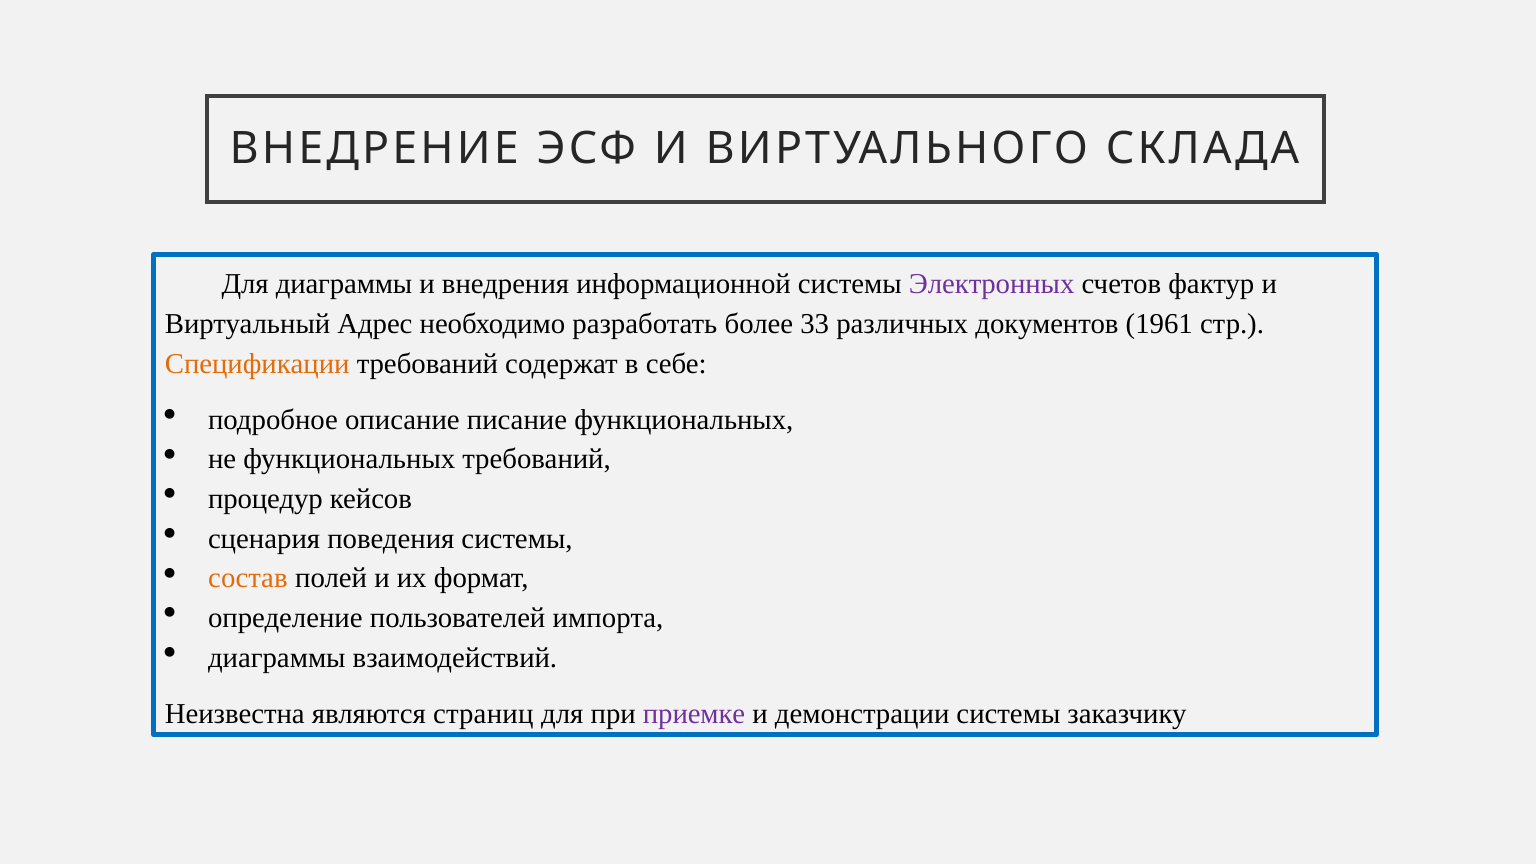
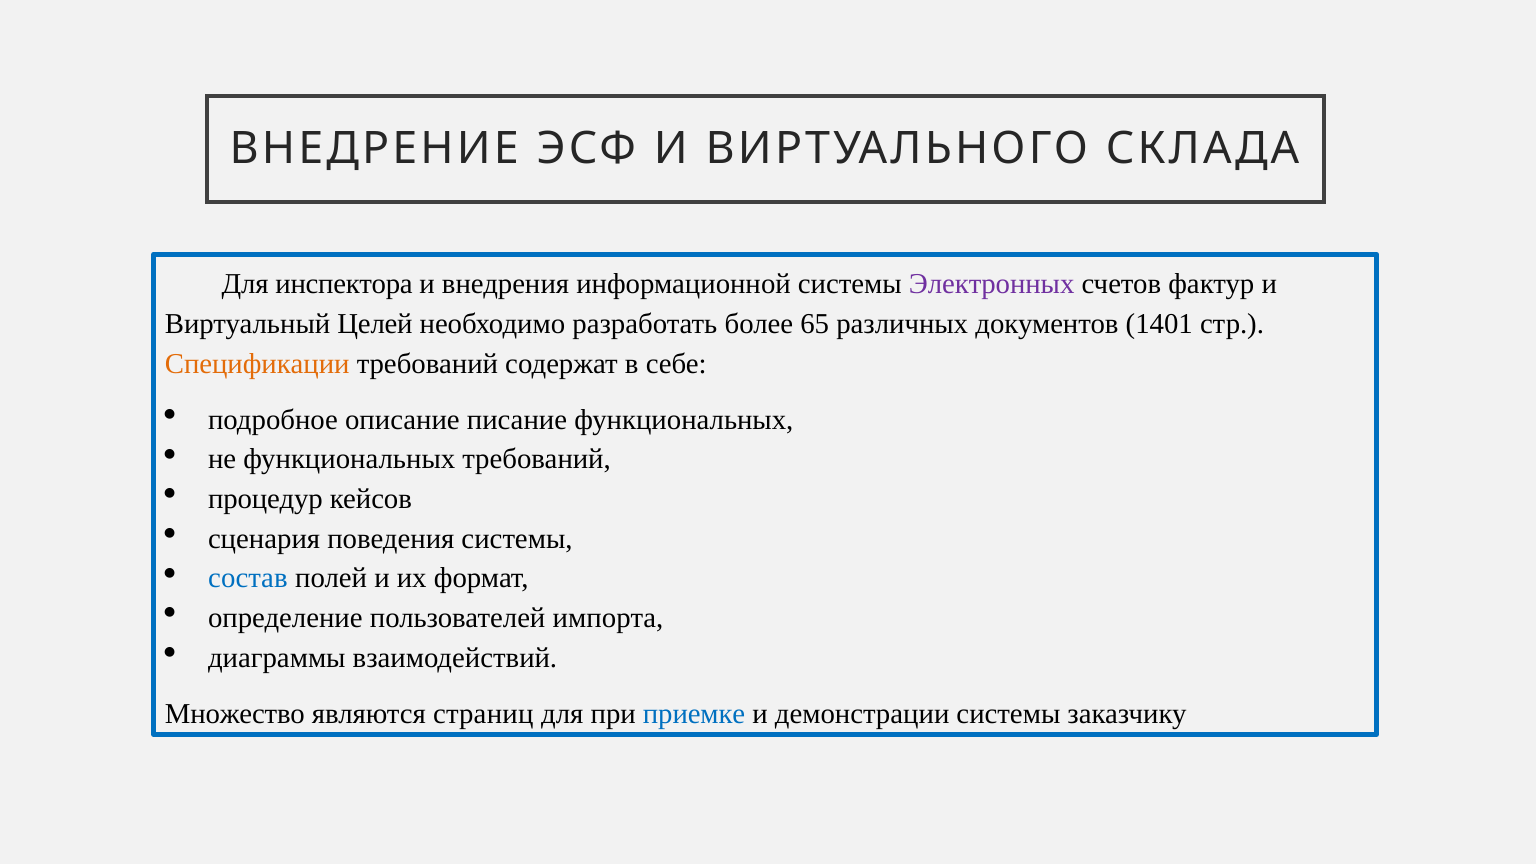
Для диаграммы: диаграммы -> инспектора (344, 284)
Адрес: Адрес -> Целей (375, 324)
33: 33 -> 65 (815, 324)
1961: 1961 -> 1401 (1159, 324)
состав colour: orange -> blue (248, 578)
Неизвестна: Неизвестна -> Множество (235, 714)
приемке colour: purple -> blue (694, 714)
